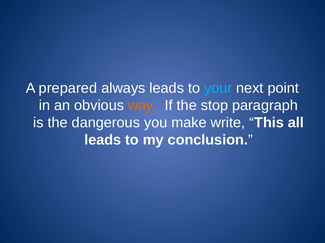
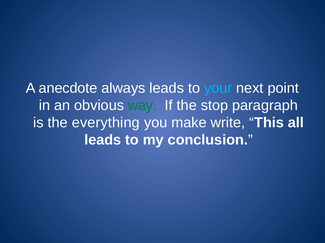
prepared: prepared -> anecdote (68, 88)
way colour: orange -> green (142, 106)
dangerous: dangerous -> everything (106, 123)
